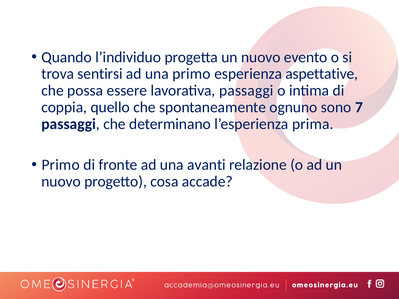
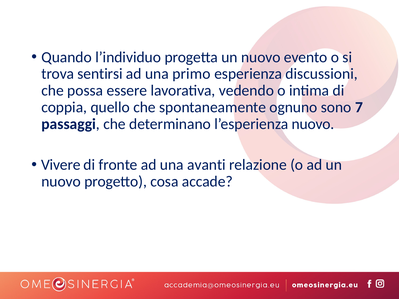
aspettative: aspettative -> discussioni (322, 74)
lavorativa passaggi: passaggi -> vedendo (246, 91)
l’esperienza prima: prima -> nuovo (313, 124)
Primo: Primo -> Vivere (61, 165)
